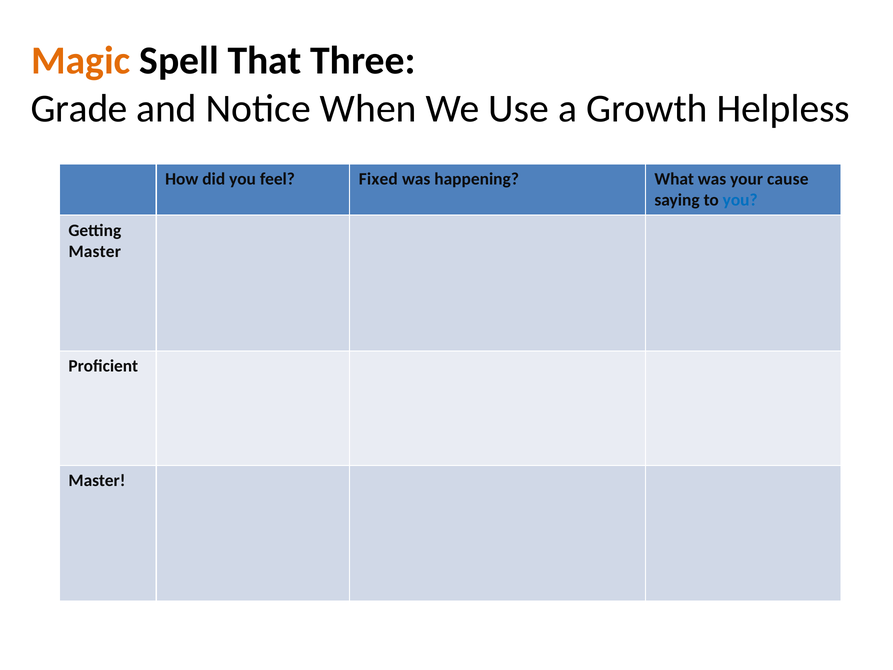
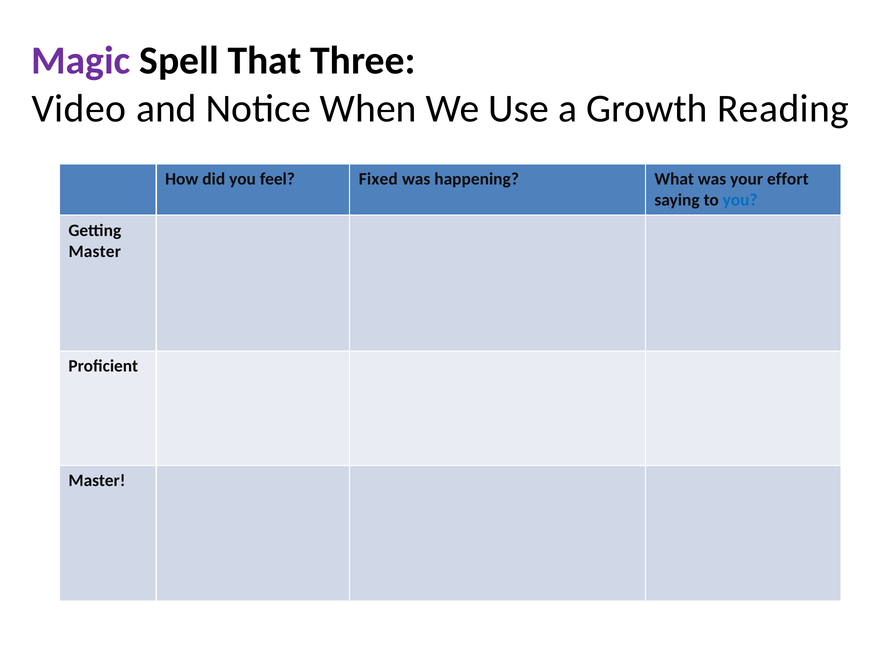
Magic colour: orange -> purple (81, 61)
Grade: Grade -> Video (79, 108)
Helpless: Helpless -> Reading (783, 108)
cause: cause -> effort (788, 179)
